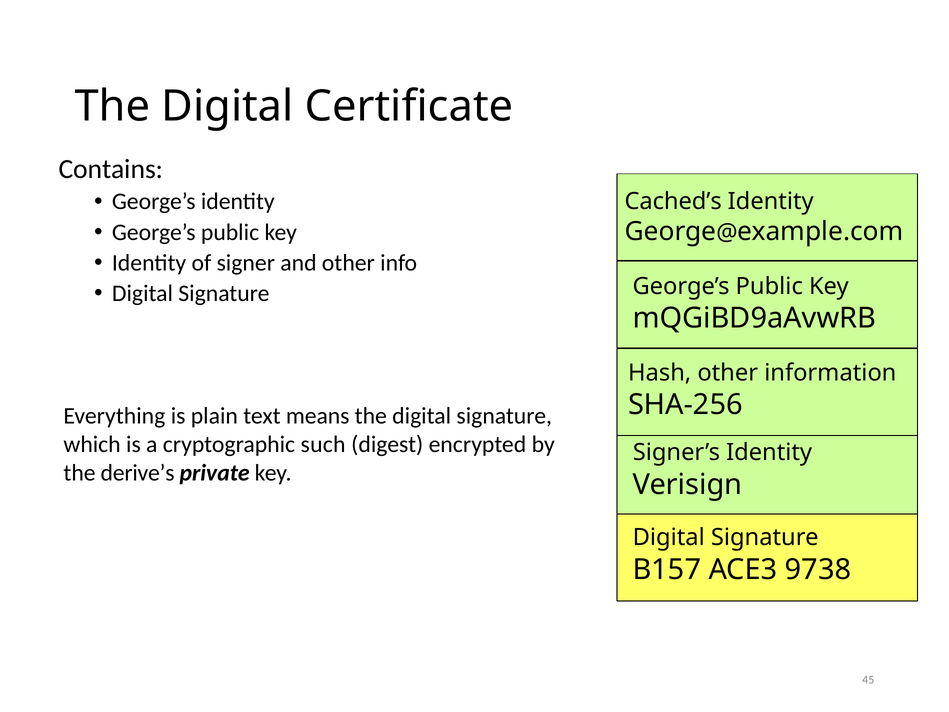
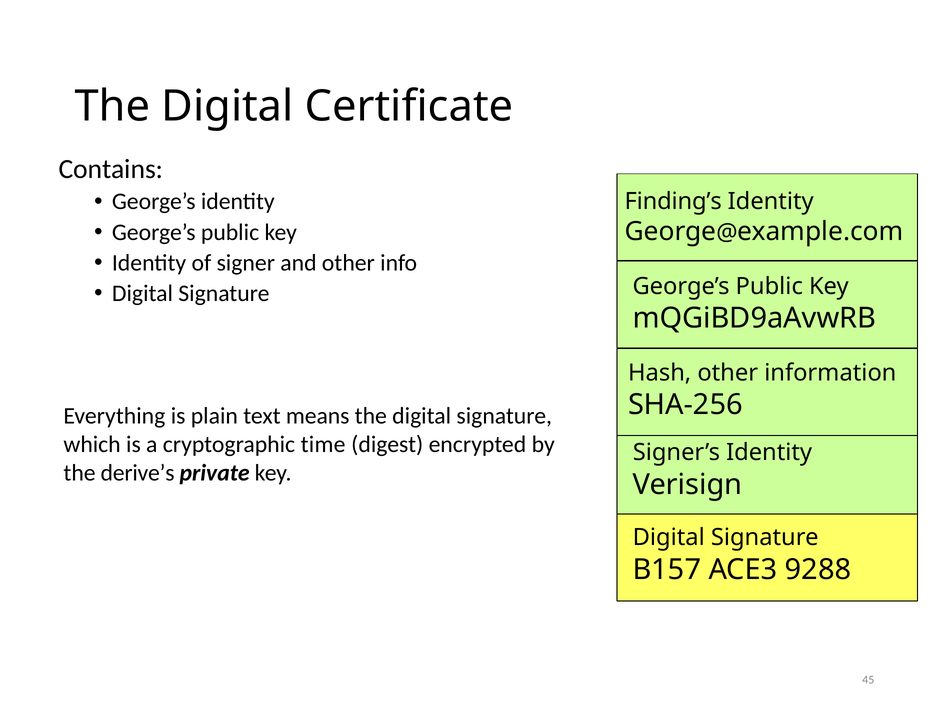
Cached’s: Cached’s -> Finding’s (673, 201)
such: such -> time (323, 444)
9738: 9738 -> 9288 (818, 569)
